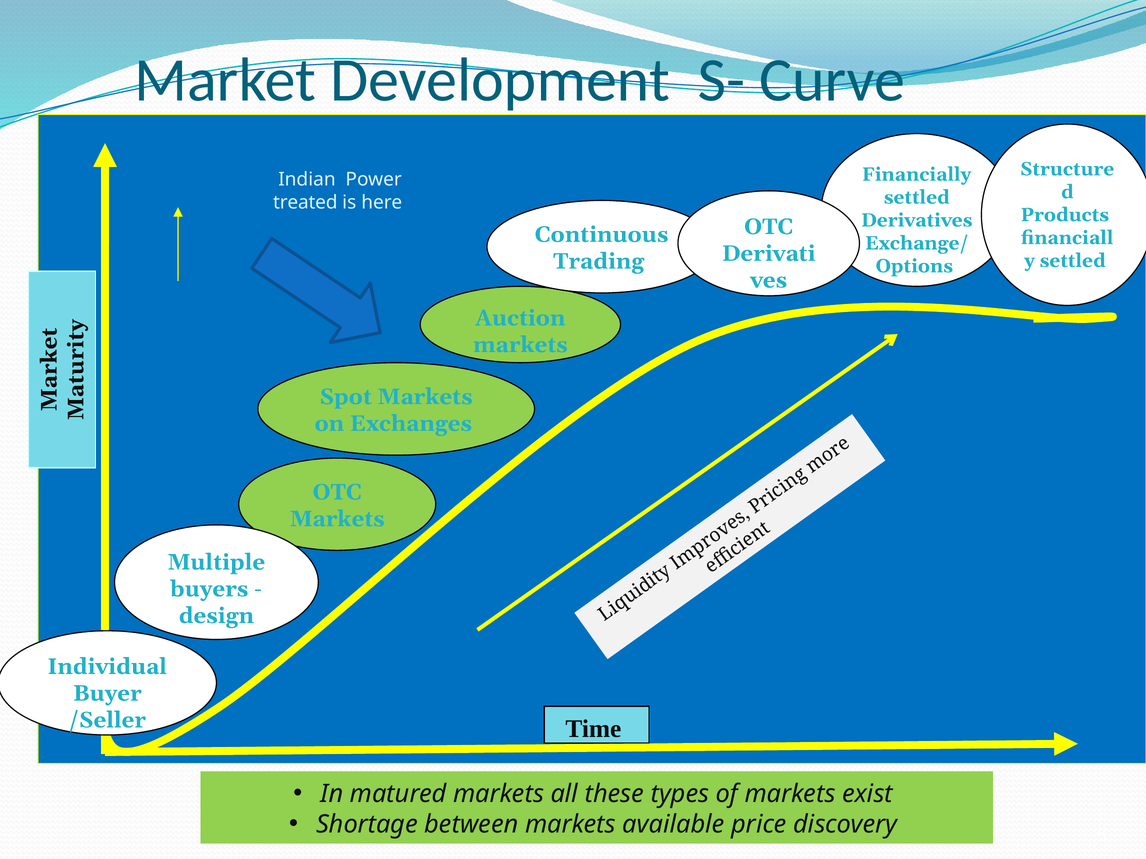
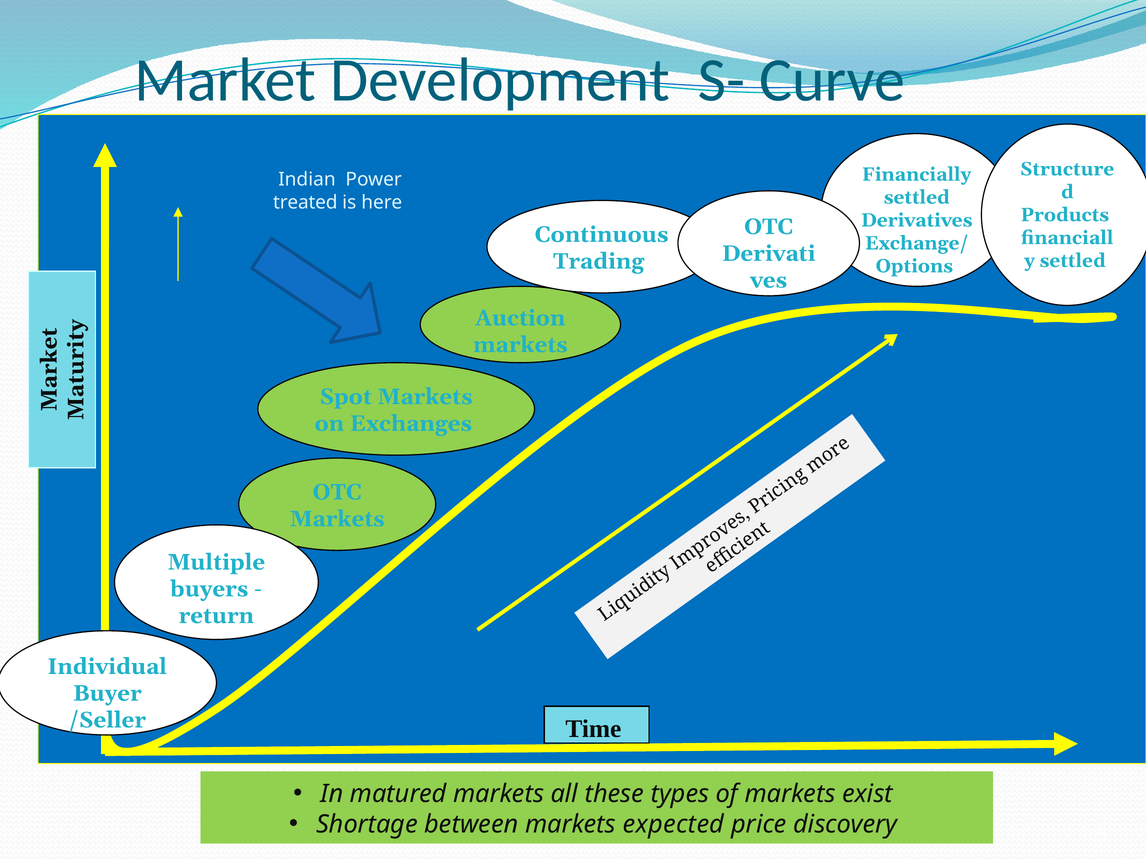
design: design -> return (216, 616)
available: available -> expected (673, 825)
